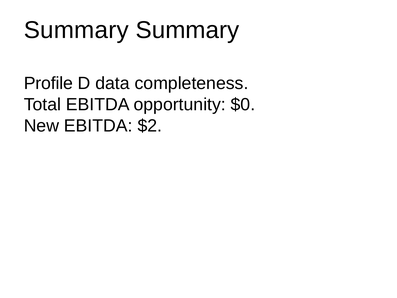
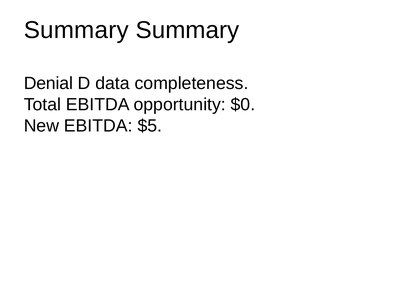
Profile: Profile -> Denial (48, 83)
$2: $2 -> $5 (150, 126)
